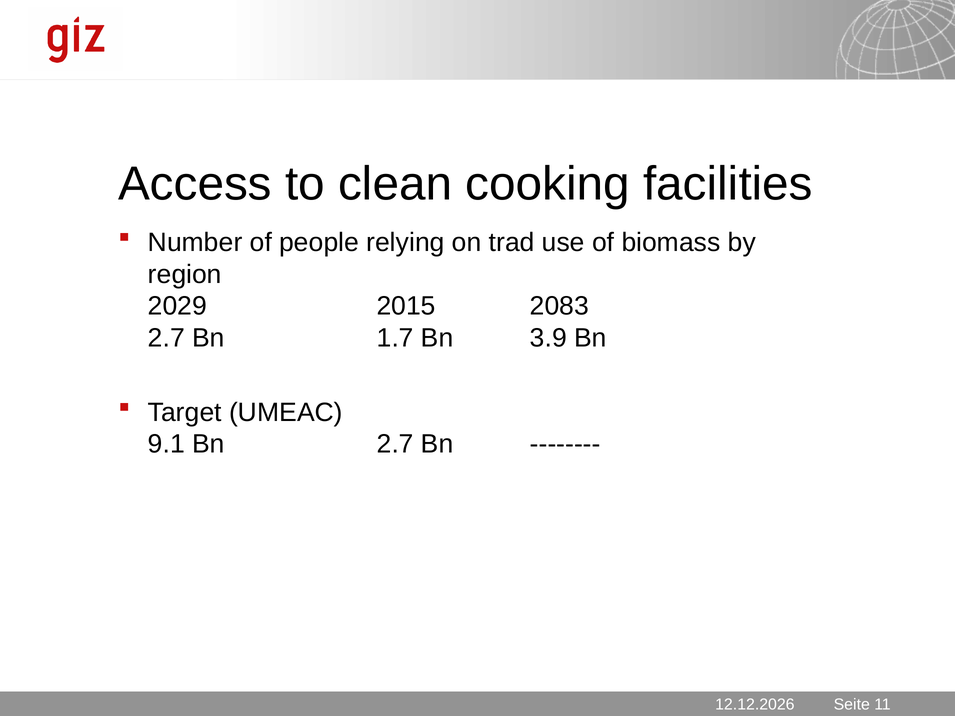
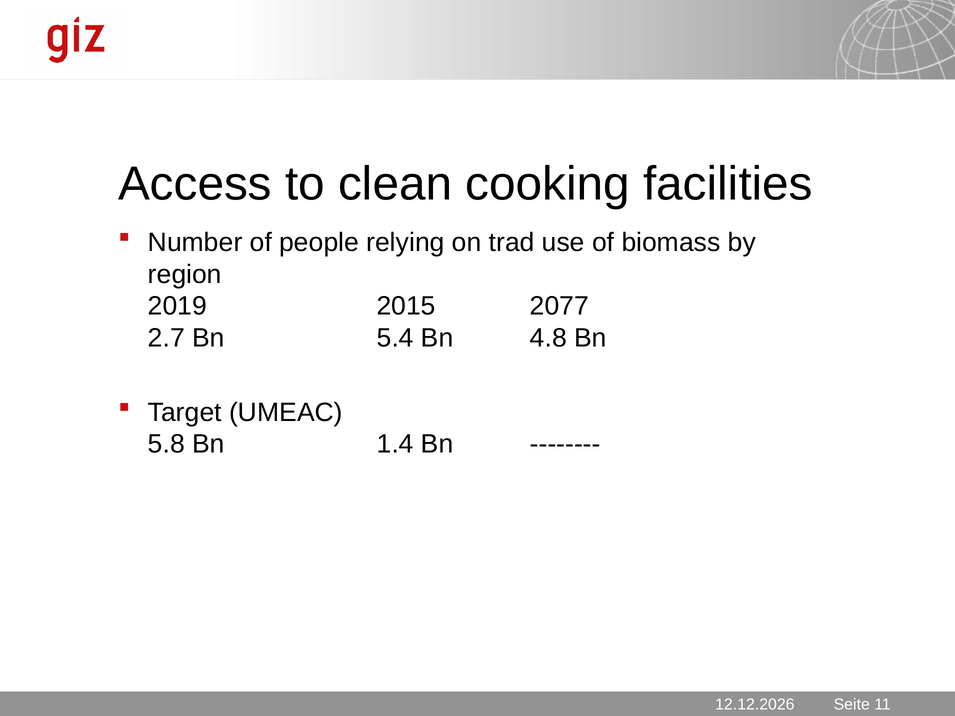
2029: 2029 -> 2019 (177, 306)
2083: 2083 -> 2077 (559, 306)
1.7: 1.7 -> 5.4 (395, 338)
3.9: 3.9 -> 4.8 (548, 338)
9.1: 9.1 -> 5.8 (166, 444)
Bn 2.7: 2.7 -> 1.4 (395, 444)
